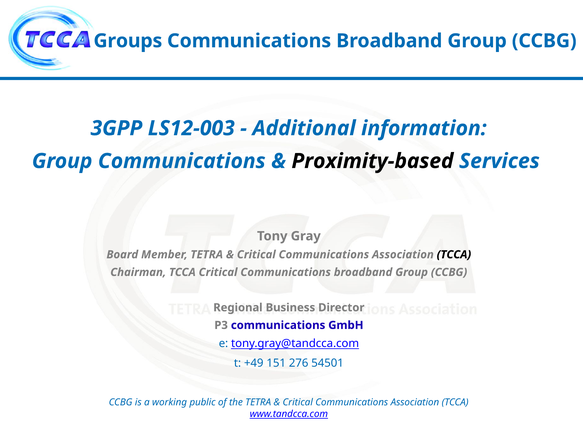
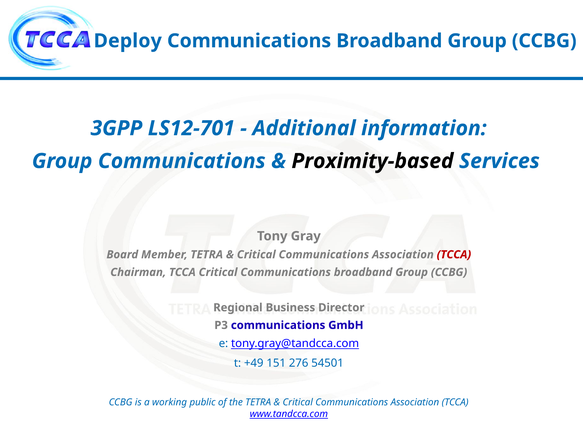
Groups: Groups -> Deploy (128, 41)
LS12-003: LS12-003 -> LS12-701 (191, 128)
TCCA colour: black -> red (454, 255)
